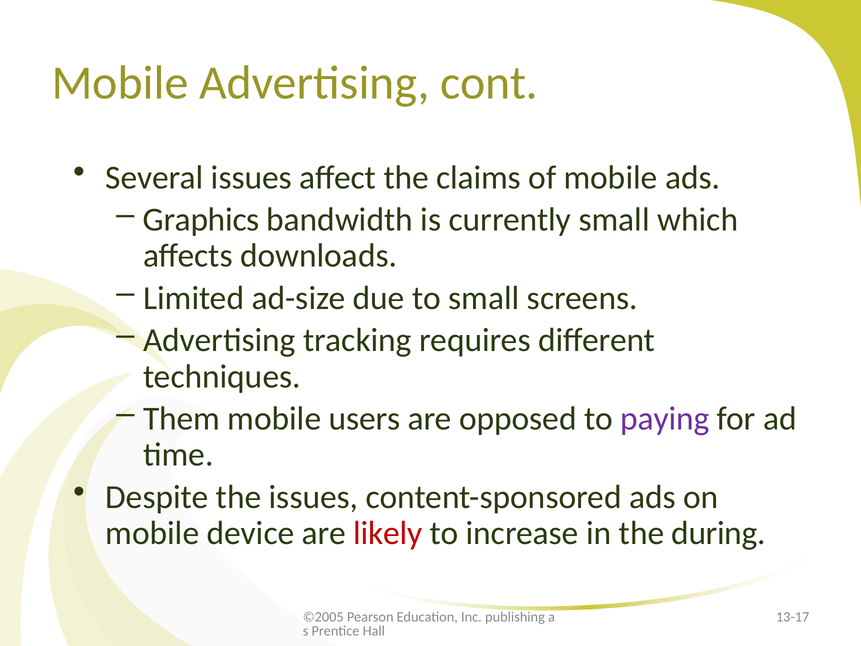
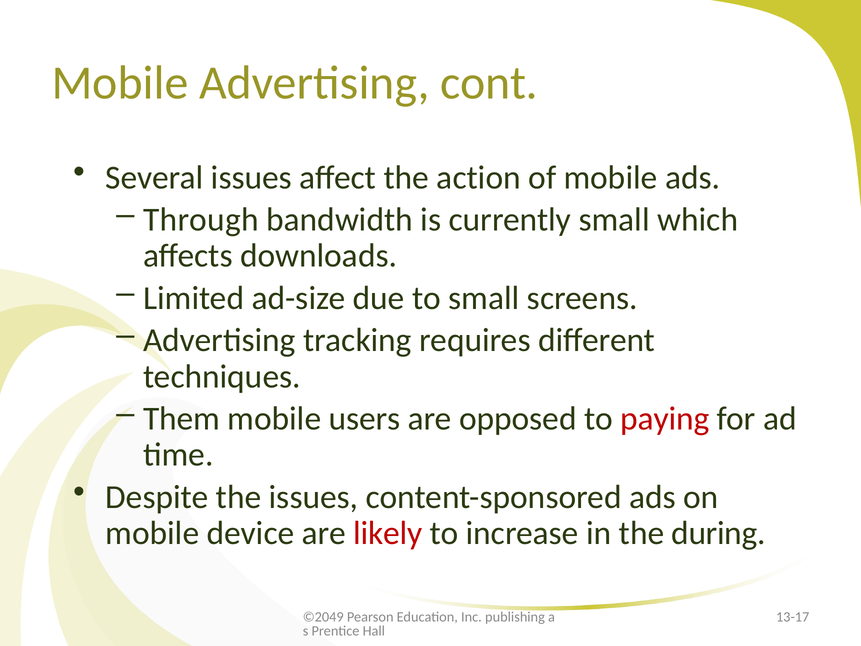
claims: claims -> action (479, 177)
Graphics: Graphics -> Through (201, 220)
paying colour: purple -> red (665, 419)
©2005: ©2005 -> ©2049 (323, 617)
